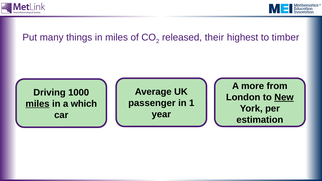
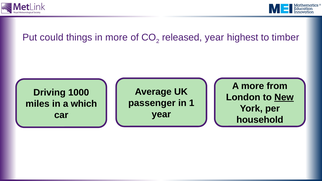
many: many -> could (52, 37)
in miles: miles -> more (116, 37)
released their: their -> year (214, 37)
miles underline: present -> none (38, 104)
estimation: estimation -> household (260, 120)
